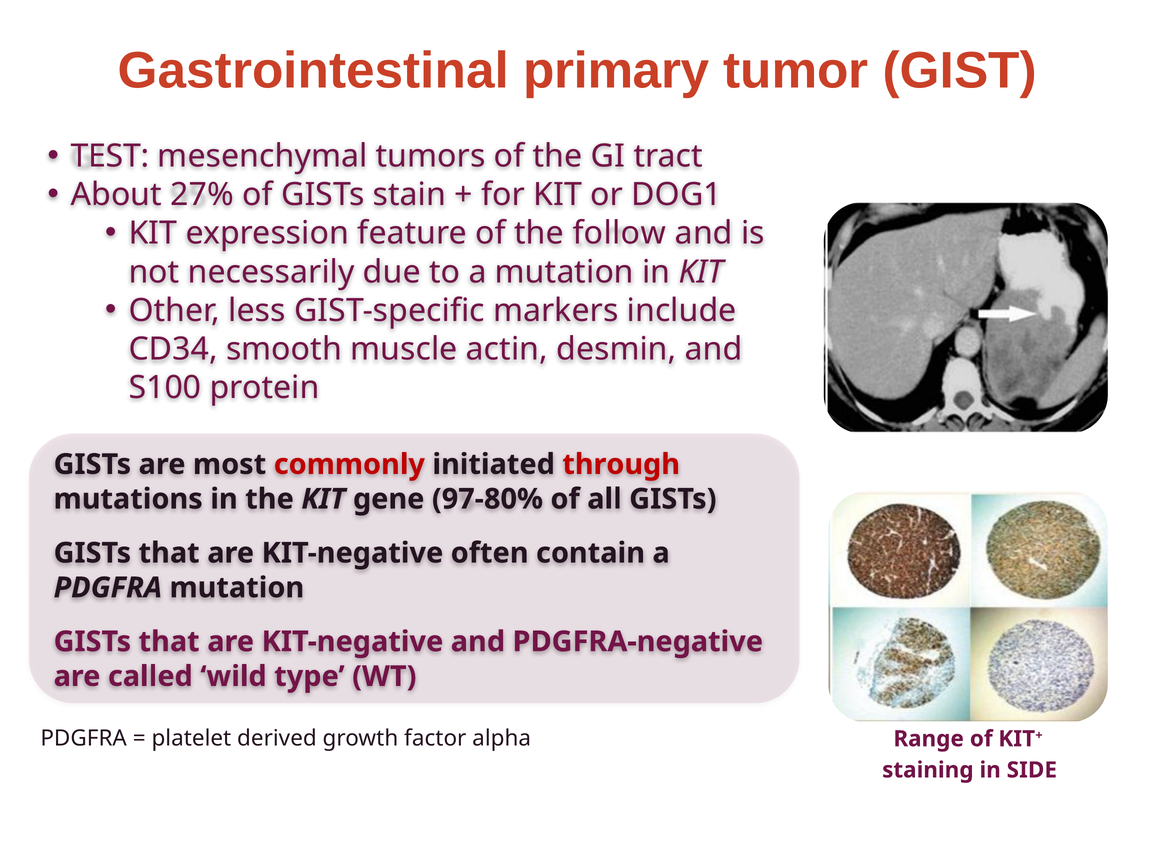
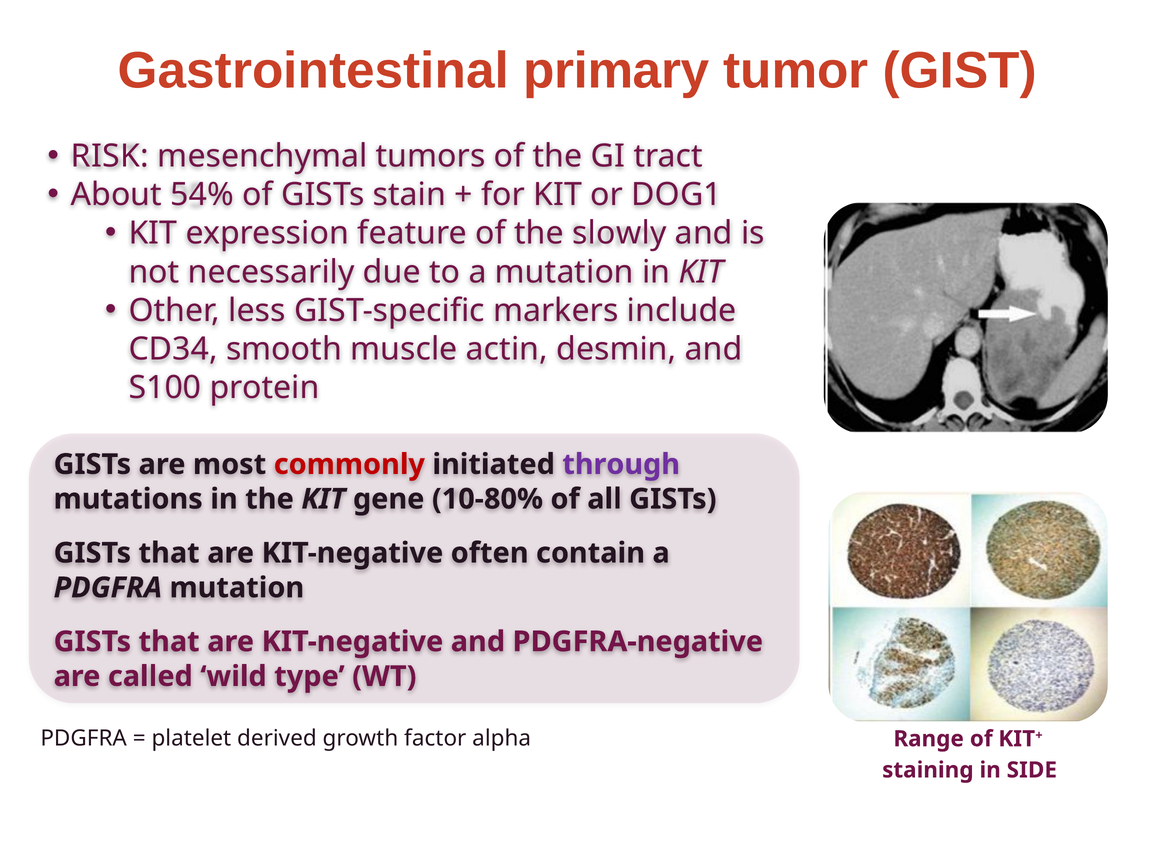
TEST: TEST -> RISK (110, 156)
27%: 27% -> 54% (202, 195)
follow: follow -> slowly (619, 233)
through colour: red -> purple (621, 464)
97-80%: 97-80% -> 10-80% (488, 499)
